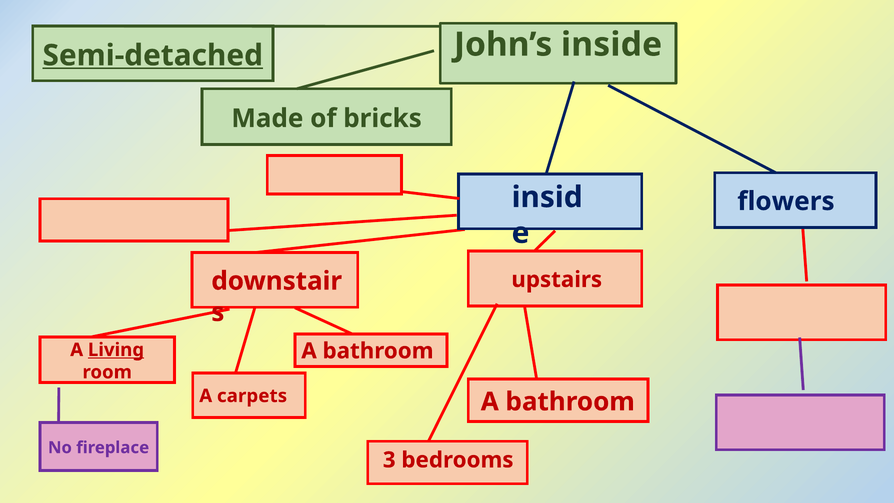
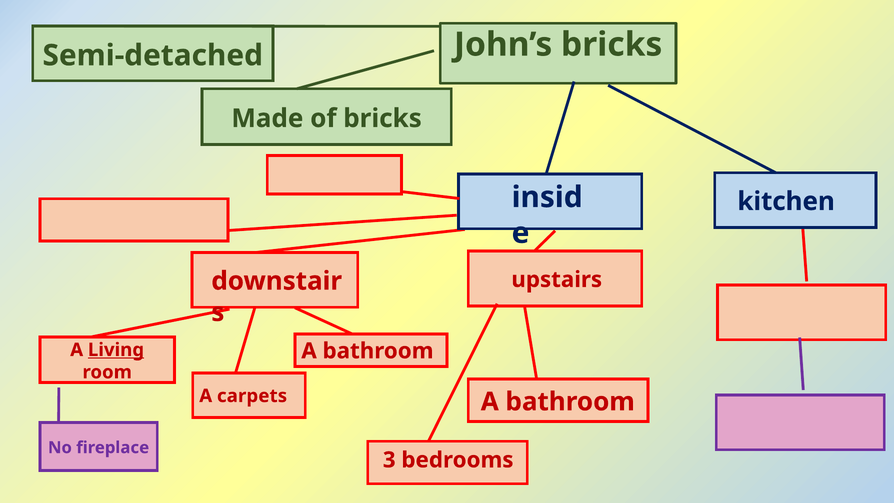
John’s inside: inside -> bricks (612, 45)
Semi-detached underline: present -> none (153, 55)
flowers: flowers -> kitchen (786, 201)
